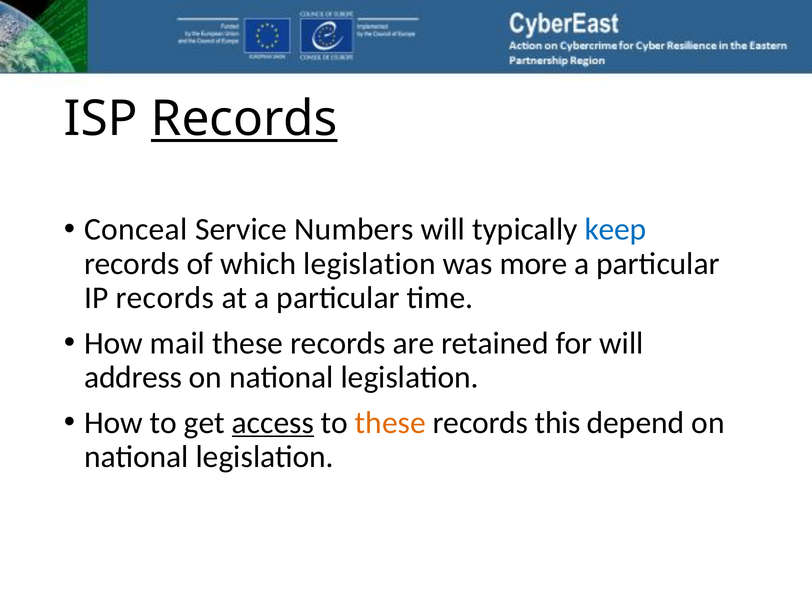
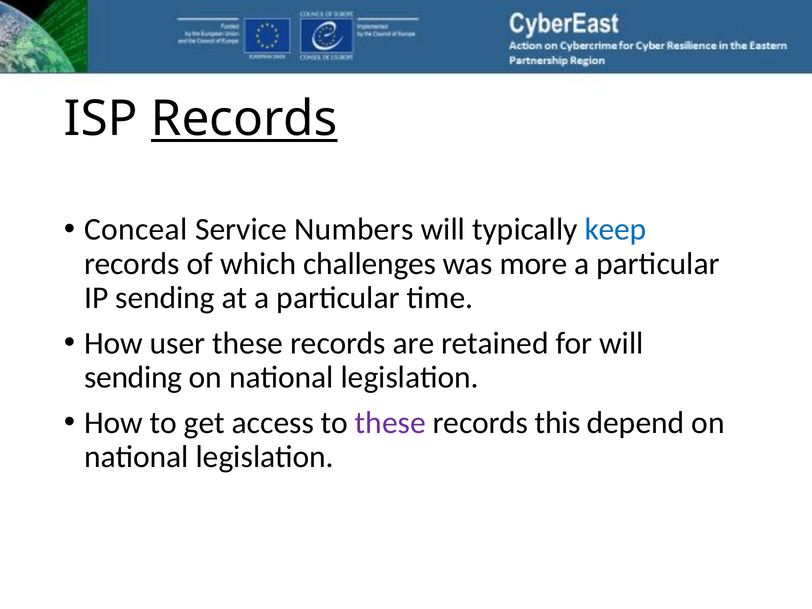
which legislation: legislation -> challenges (370, 264)
IP records: records -> sending (165, 298)
mail: mail -> user (178, 343)
address: address -> sending (133, 377)
access underline: present -> none (273, 423)
these colour: orange -> purple (390, 423)
